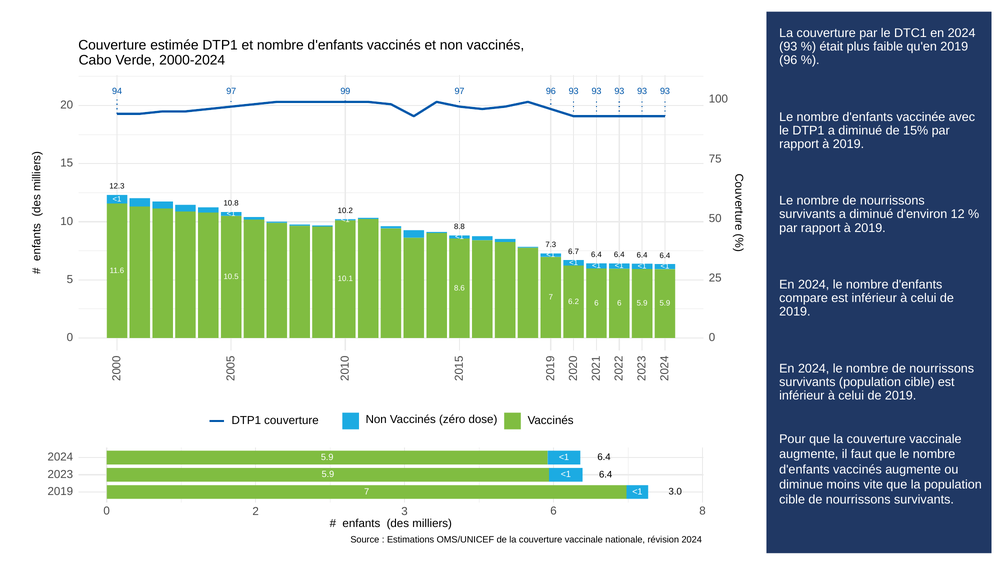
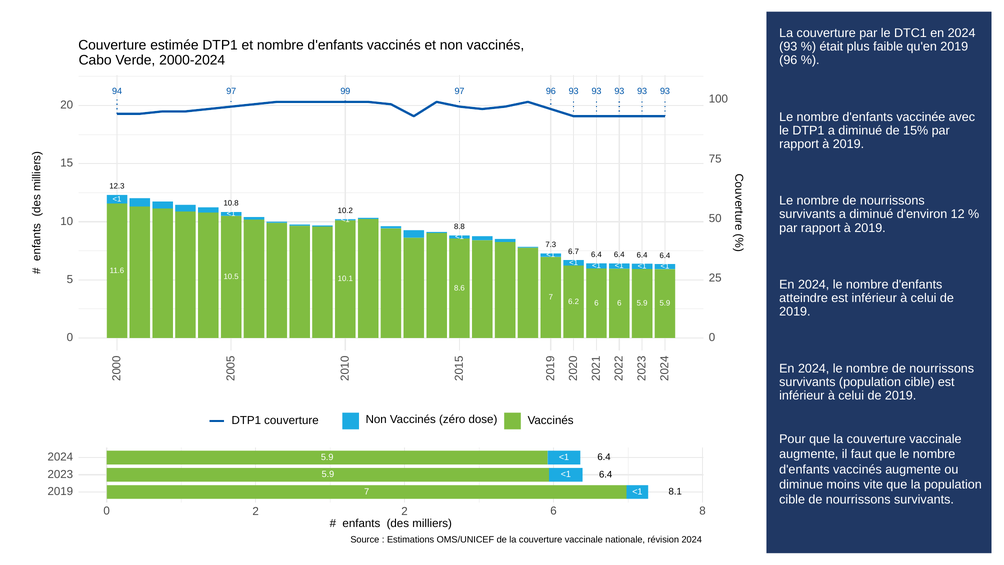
compare: compare -> atteindre (804, 298)
3.0: 3.0 -> 8.1 (675, 491)
3: 3 -> 2 (405, 511)
